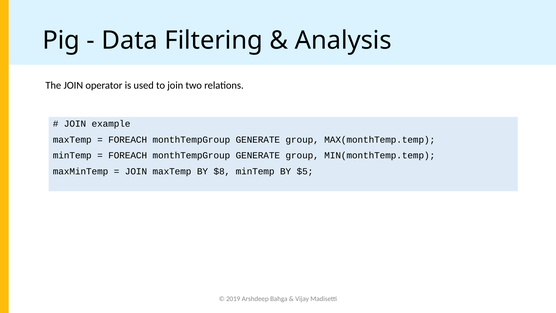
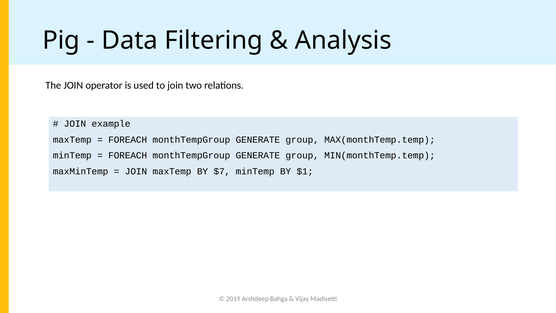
$8: $8 -> $7 (222, 171)
$5: $5 -> $1 (305, 171)
